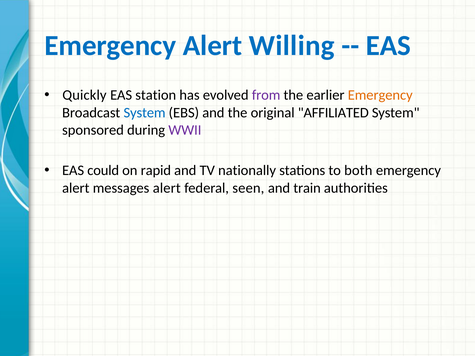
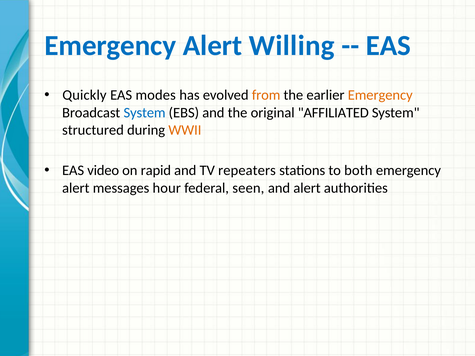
station: station -> modes (156, 95)
from colour: purple -> orange (266, 95)
sponsored: sponsored -> structured (93, 130)
WWII colour: purple -> orange (185, 130)
could: could -> video (103, 171)
nationally: nationally -> repeaters (247, 171)
messages alert: alert -> hour (167, 188)
and train: train -> alert (307, 188)
